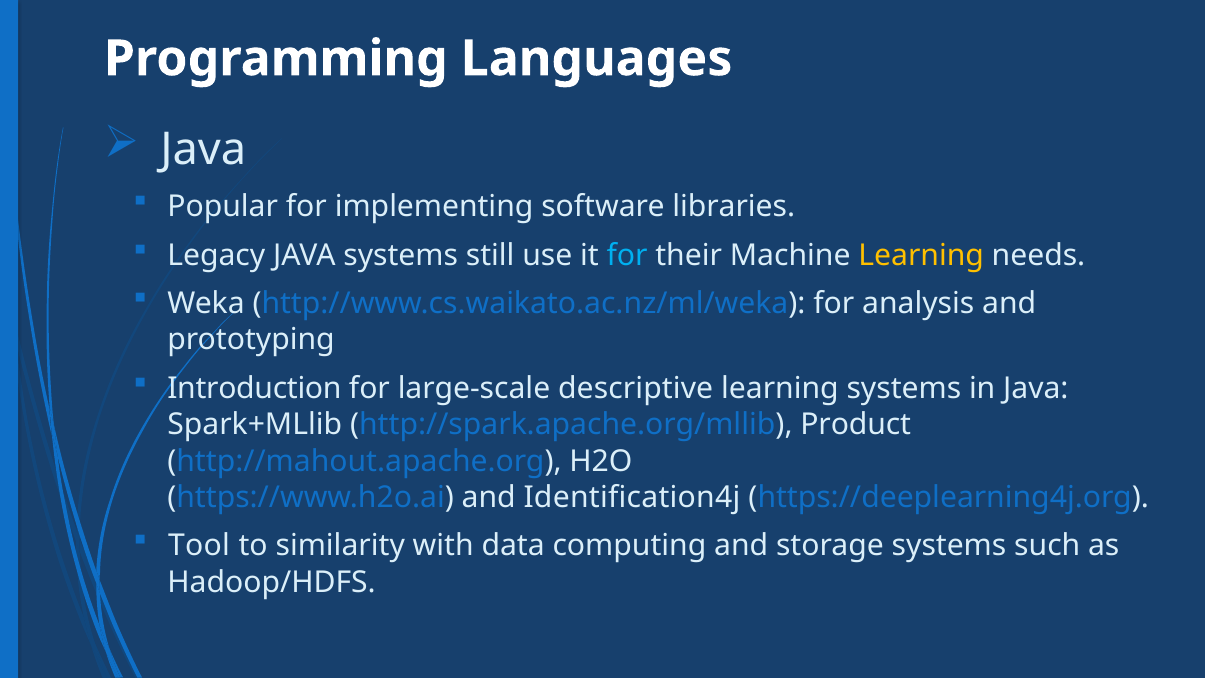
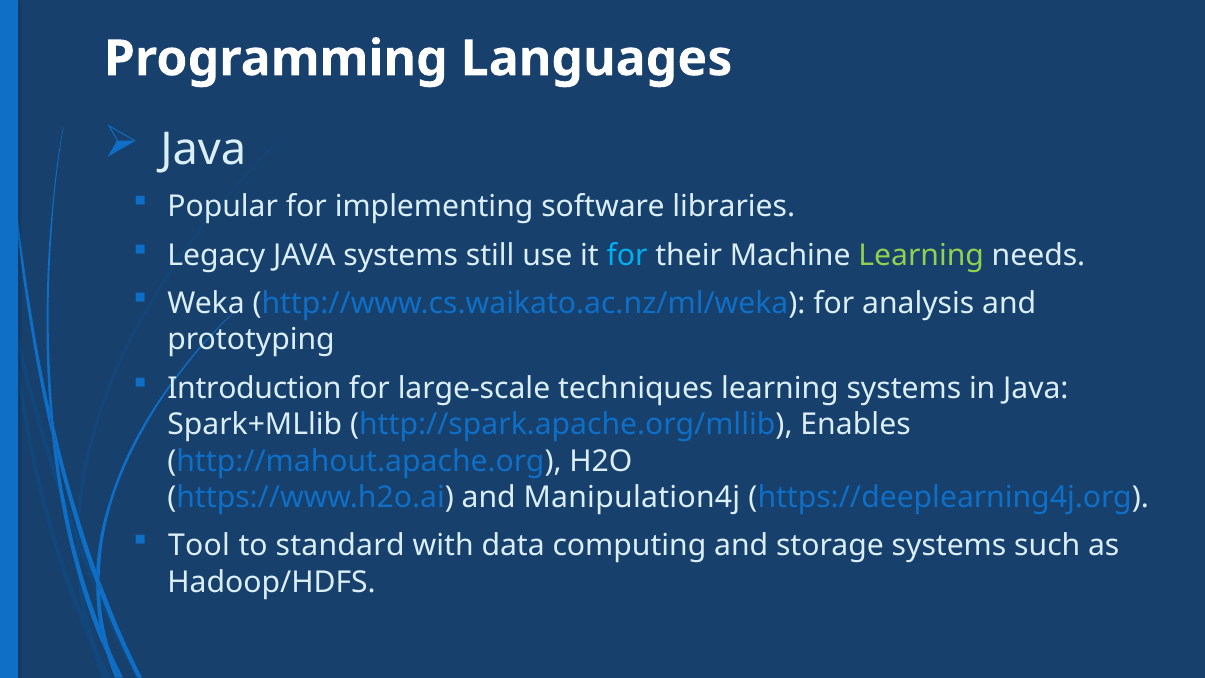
Learning colour: yellow -> light green (921, 255)
descriptive: descriptive -> techniques (636, 389)
Product: Product -> Enables (856, 425)
Identification4j: Identification4j -> Manipulation4j (632, 497)
similarity: similarity -> standard (340, 546)
